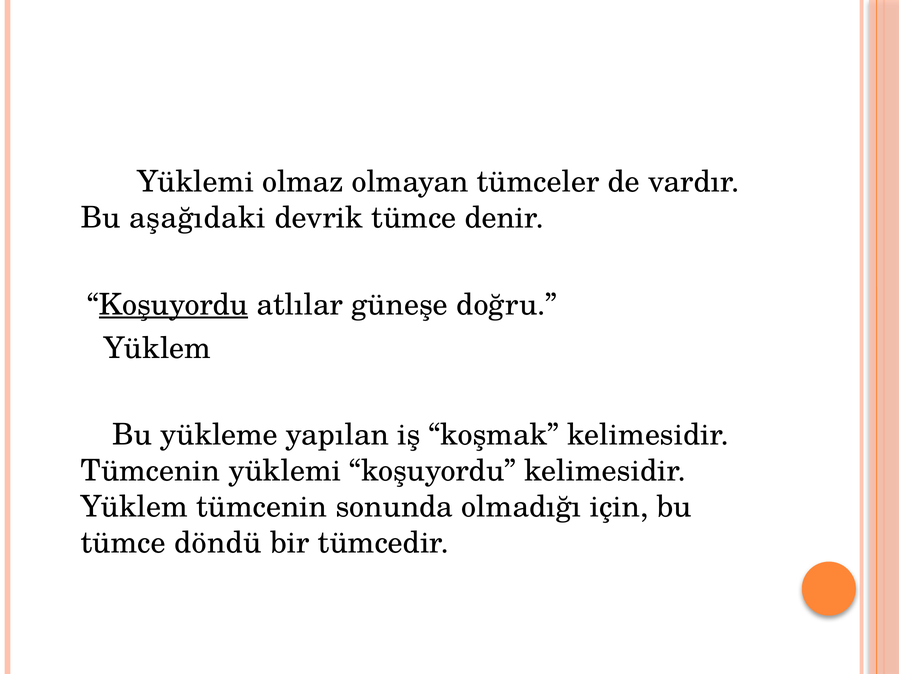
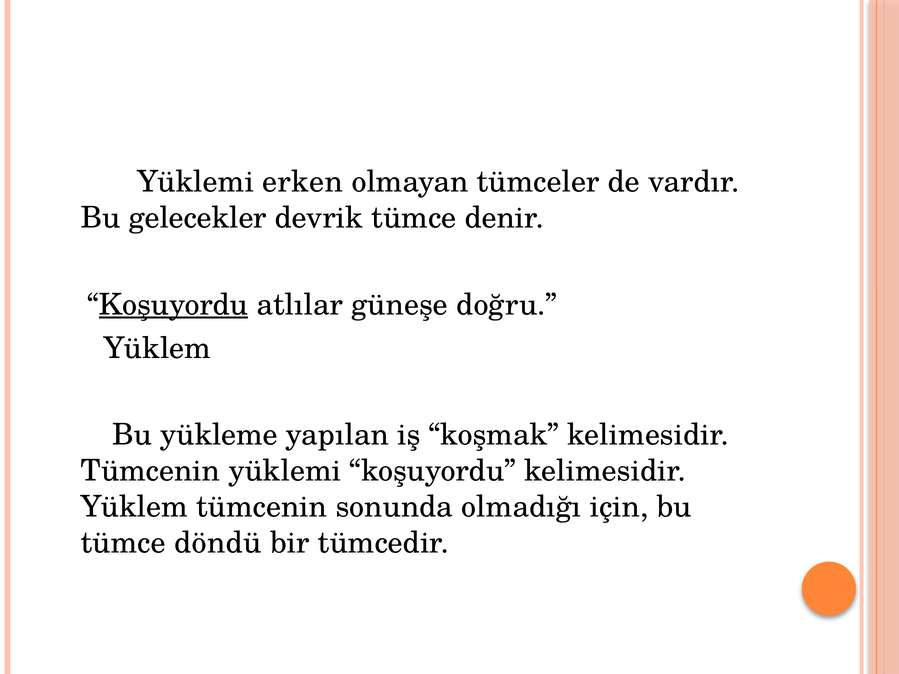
olmaz: olmaz -> erken (303, 182)
aşağıdaki: aşağıdaki -> gelecekler (198, 218)
